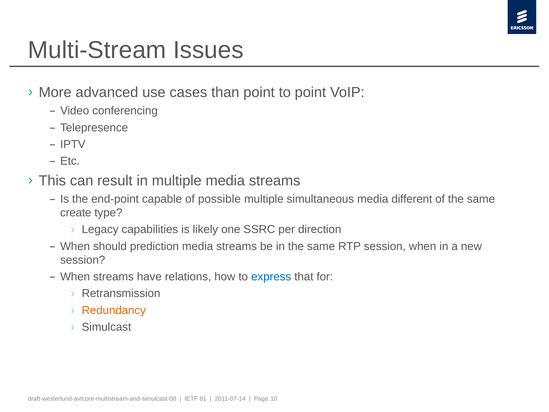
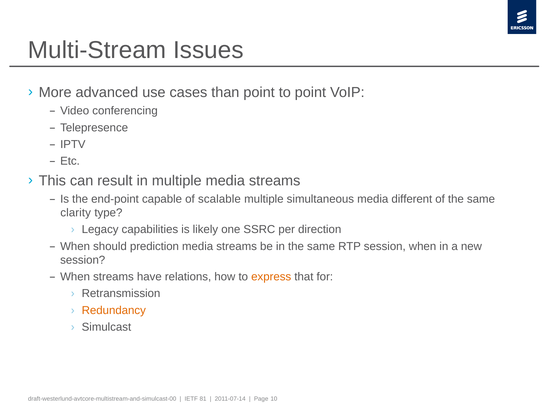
possible: possible -> scalable (219, 199)
create: create -> clarity (76, 213)
express colour: blue -> orange (271, 277)
